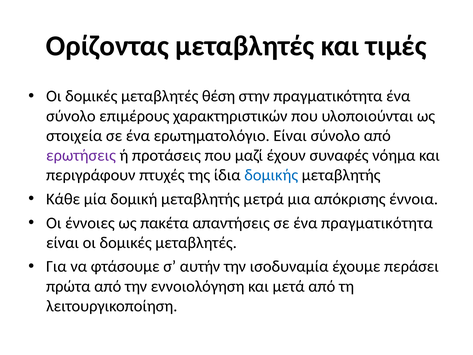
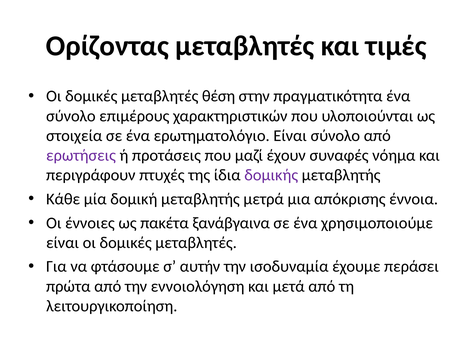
δομικής colour: blue -> purple (271, 175)
απαντήσεις: απαντήσεις -> ξανάβγαινα (231, 223)
ένα πραγματικότητα: πραγματικότητα -> χρησιμοποιούμε (377, 223)
